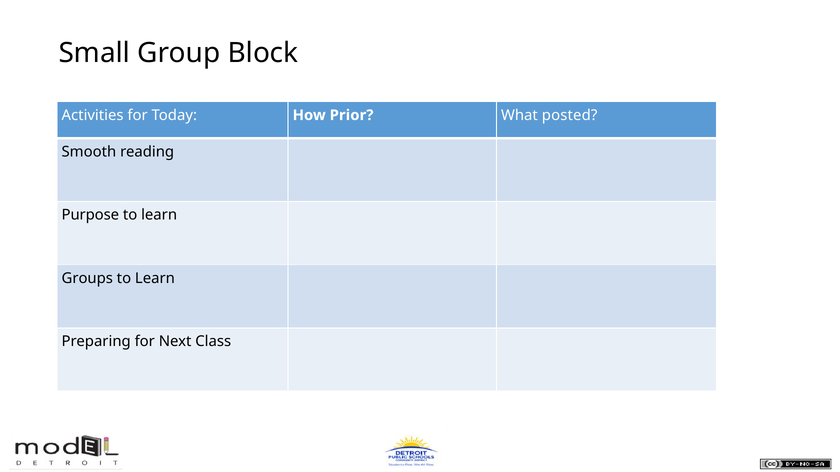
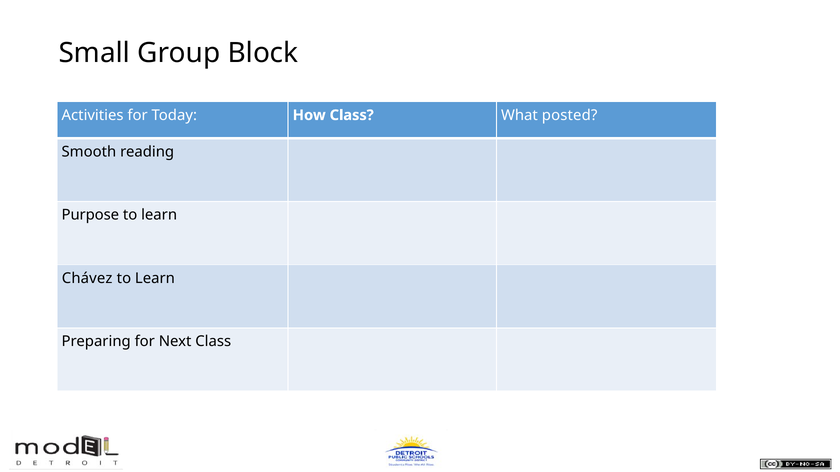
How Prior: Prior -> Class (352, 115)
Groups: Groups -> Chávez (87, 278)
